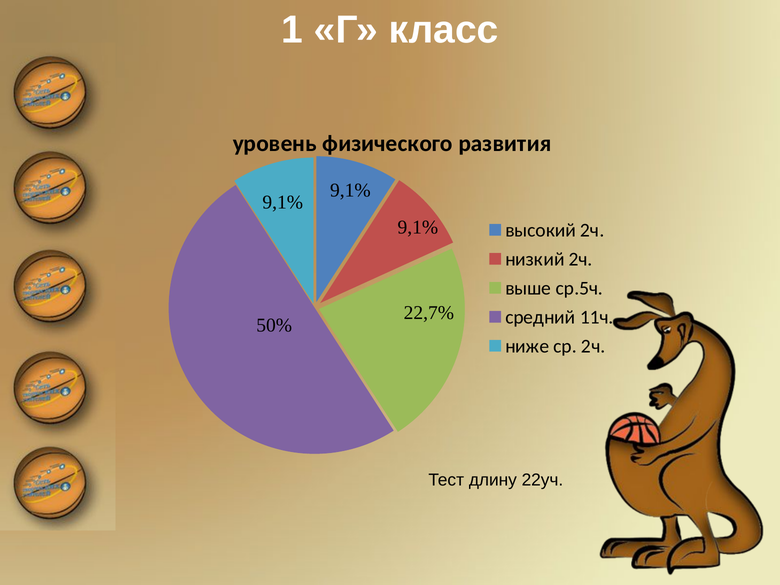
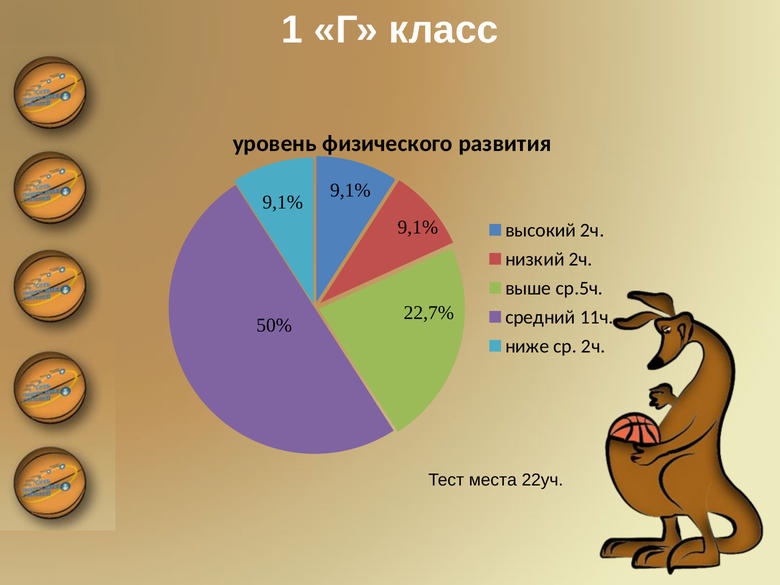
длину: длину -> места (493, 480)
